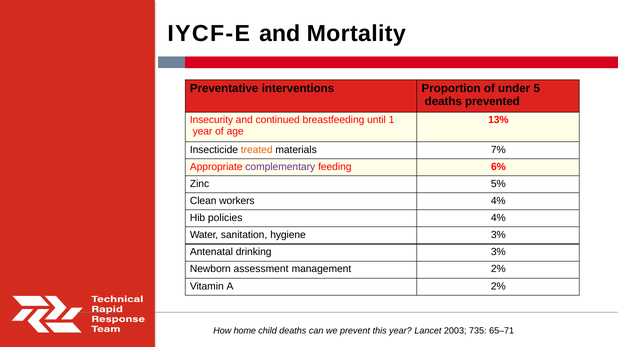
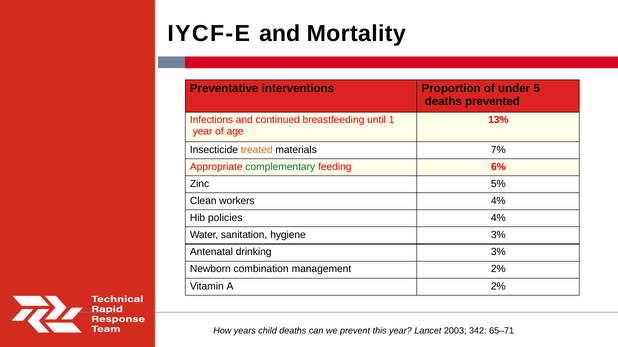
Insecurity: Insecurity -> Infections (211, 120)
complementary colour: purple -> green (280, 167)
assessment: assessment -> combination (261, 270)
home: home -> years (245, 331)
735: 735 -> 342 (478, 331)
